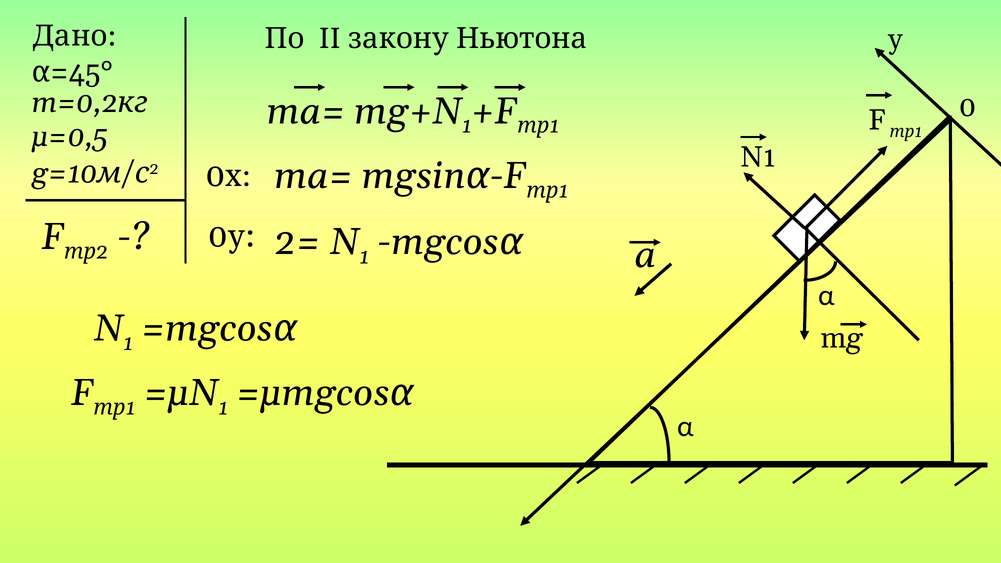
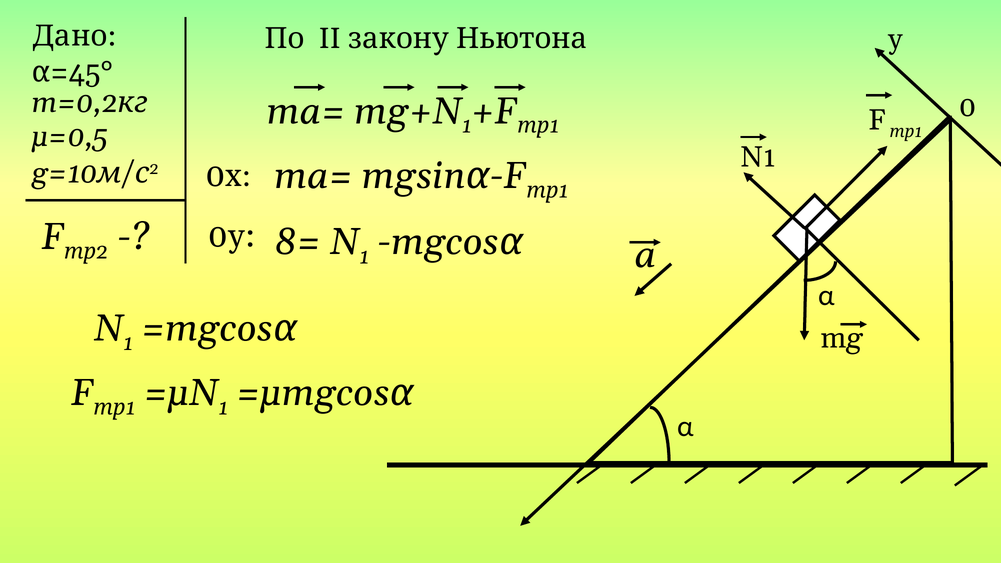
2=: 2= -> 8= (297, 242)
